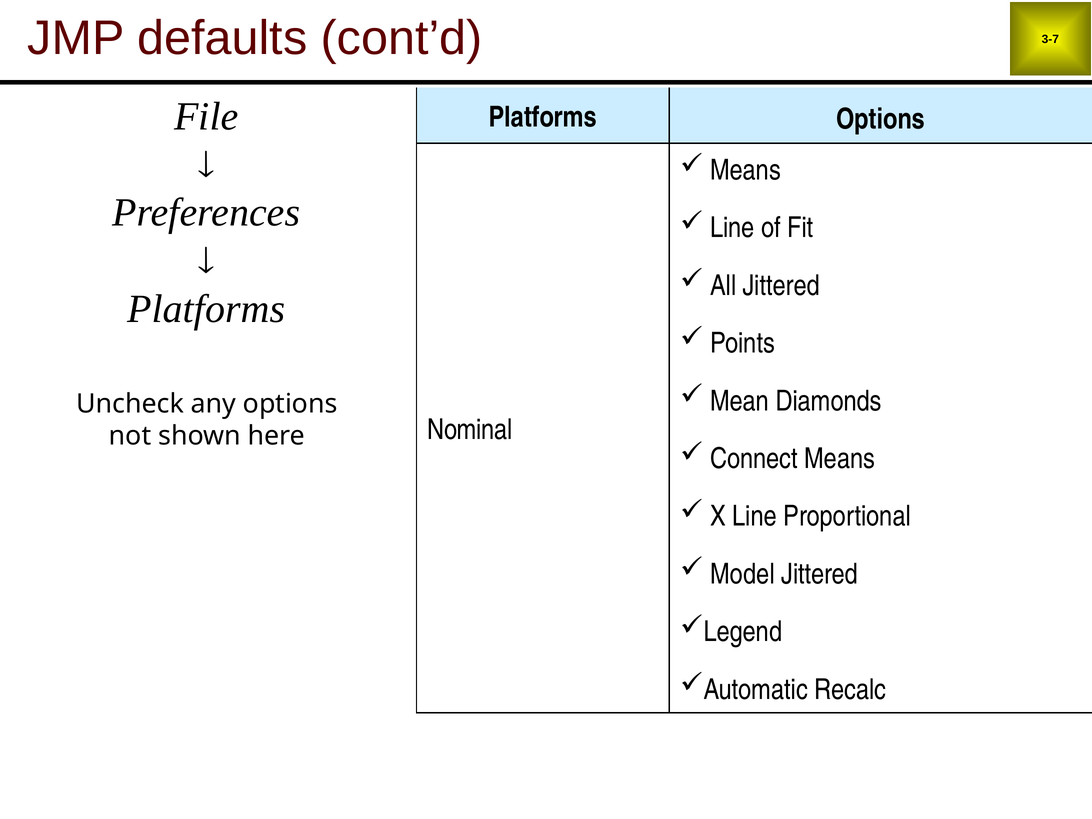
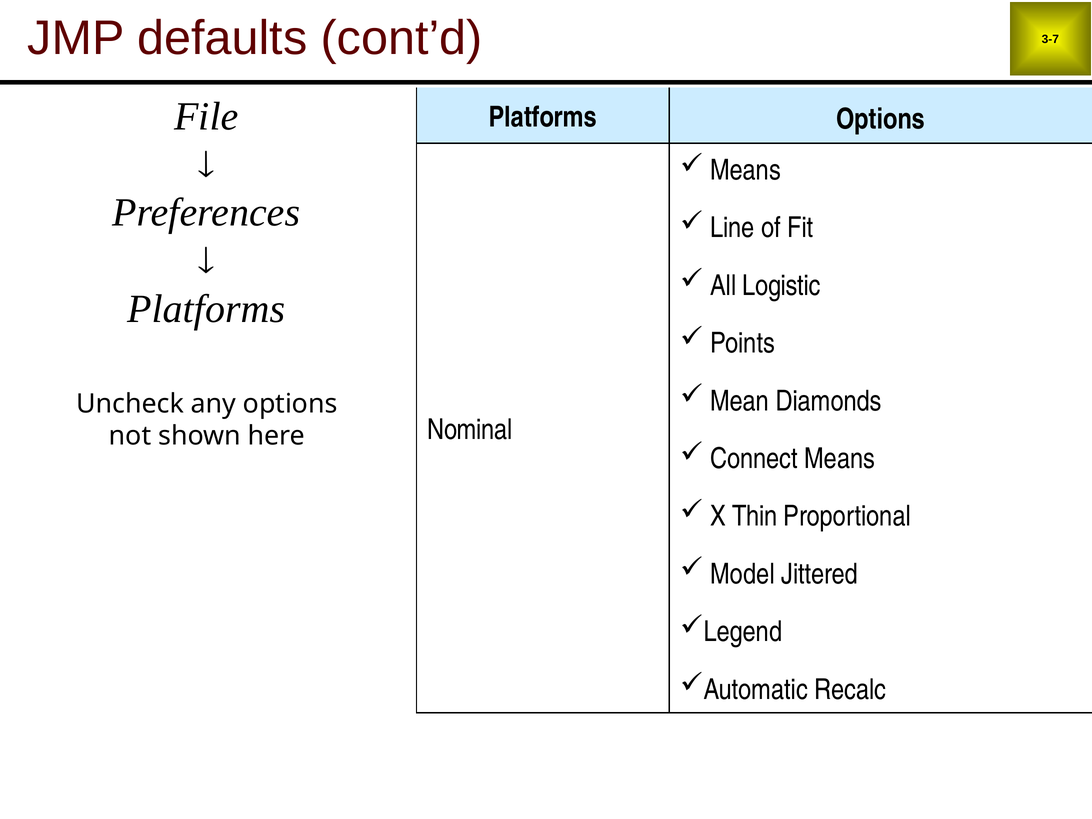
All Jittered: Jittered -> Logistic (781, 286)
X Line: Line -> Thin (755, 516)
